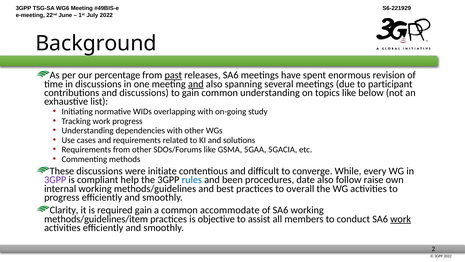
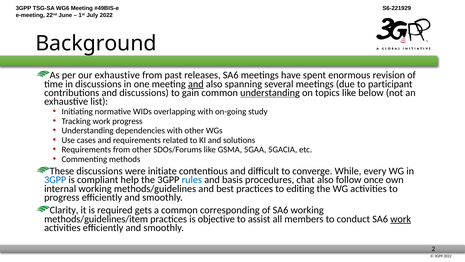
our percentage: percentage -> exhaustive (117, 75)
past underline: present -> none (173, 75)
understanding underline: none -> present (270, 93)
3GPP colour: purple -> blue (55, 180)
been: been -> basis (232, 180)
date: date -> chat (306, 180)
raise: raise -> once (374, 180)
overall: overall -> editing (300, 188)
required gain: gain -> gets (143, 210)
accommodate: accommodate -> corresponding (230, 210)
